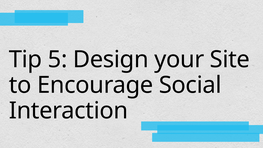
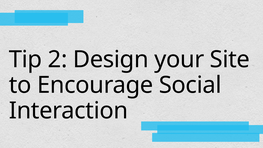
5: 5 -> 2 (58, 60)
